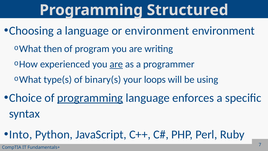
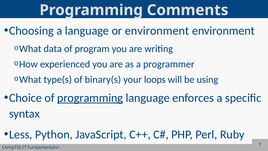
Structured: Structured -> Comments (188, 10)
then: then -> data (53, 49)
are underline: present -> none (116, 64)
Into: Into -> Less (21, 134)
